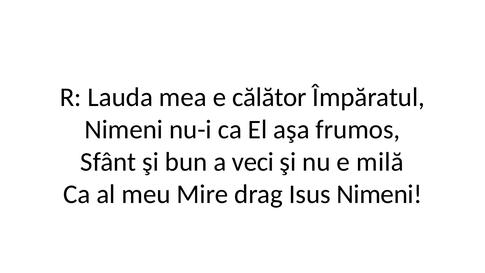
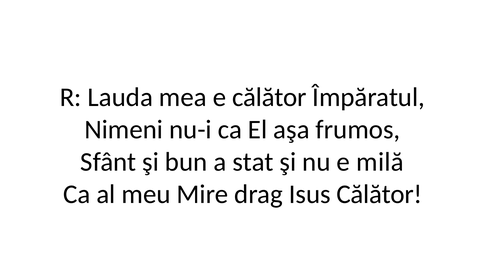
veci: veci -> stat (253, 162)
Isus Nimeni: Nimeni -> Călător (379, 194)
